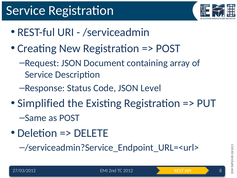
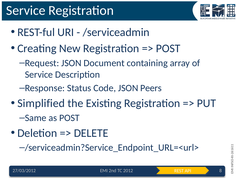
Level: Level -> Peers (151, 88)
